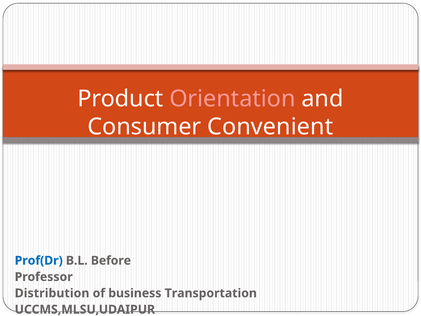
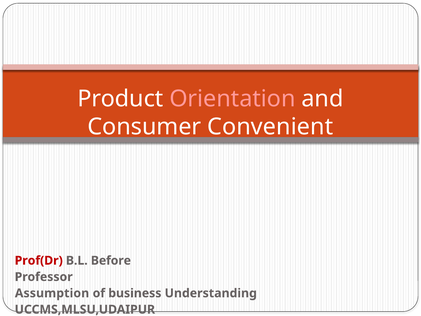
Prof(Dr colour: blue -> red (39, 260)
Distribution: Distribution -> Assumption (52, 293)
Transportation: Transportation -> Understanding (211, 293)
